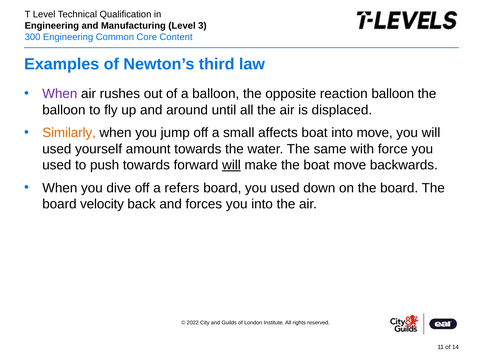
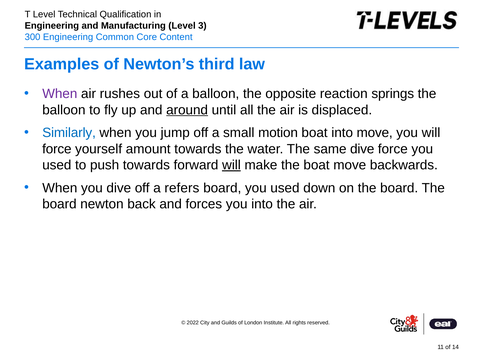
reaction balloon: balloon -> springs (393, 94)
around underline: none -> present (187, 110)
Similarly colour: orange -> blue (69, 133)
affects: affects -> motion (278, 133)
used: used -> force (57, 149)
same with: with -> dive (362, 149)
velocity: velocity -> newton (102, 204)
